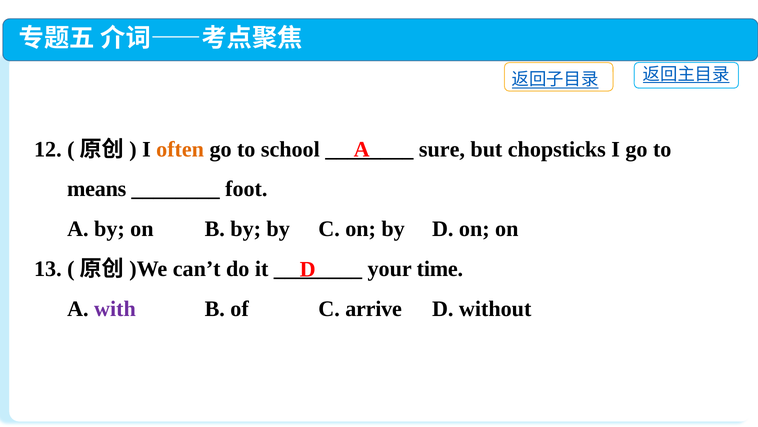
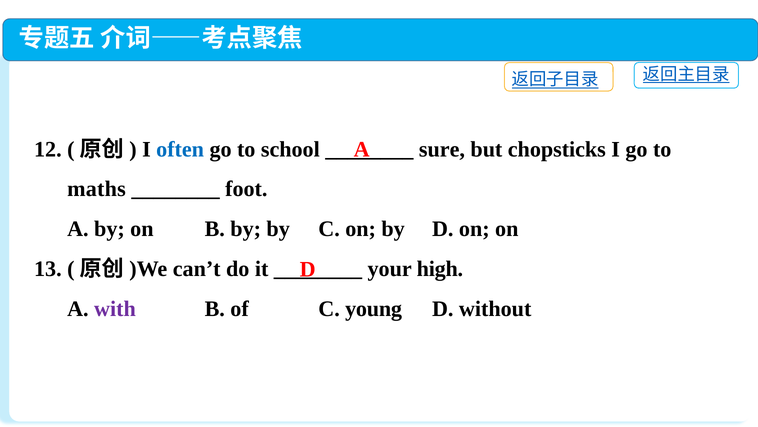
often colour: orange -> blue (180, 149)
means: means -> maths (96, 189)
time: time -> high (440, 269)
arrive: arrive -> young (374, 308)
